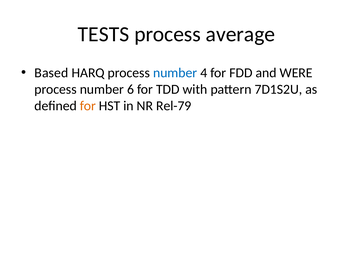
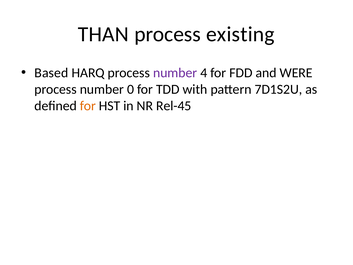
TESTS: TESTS -> THAN (103, 34)
average: average -> existing (240, 34)
number colour: blue -> purple (175, 73)
6: 6 -> 0 (131, 89)
Rel-79: Rel-79 -> Rel-45 (174, 106)
